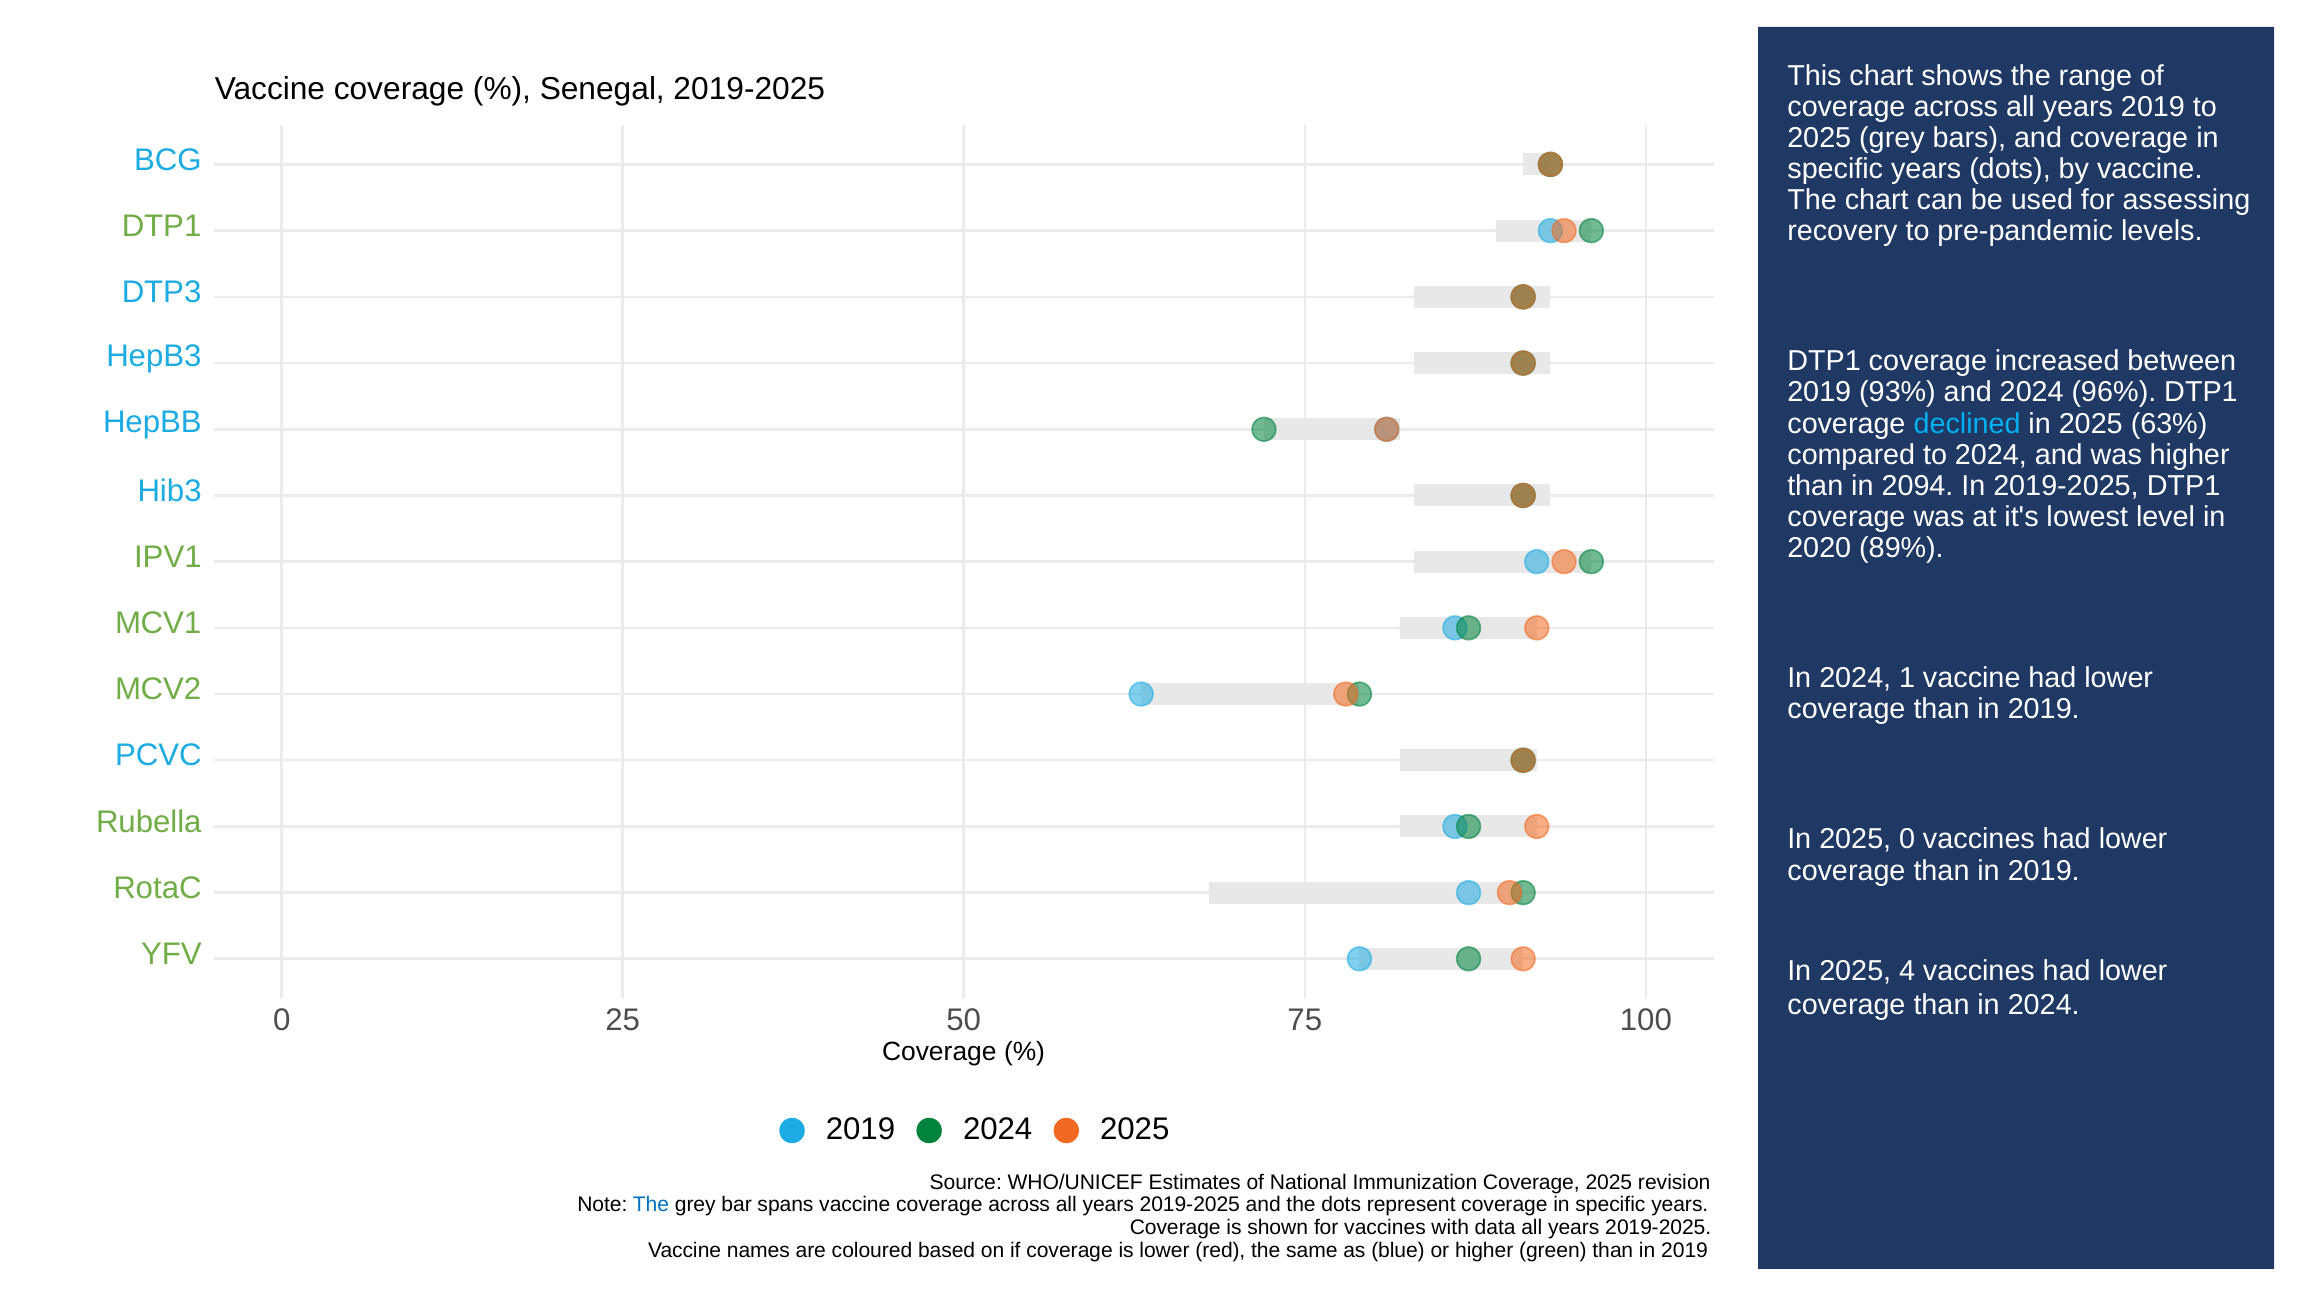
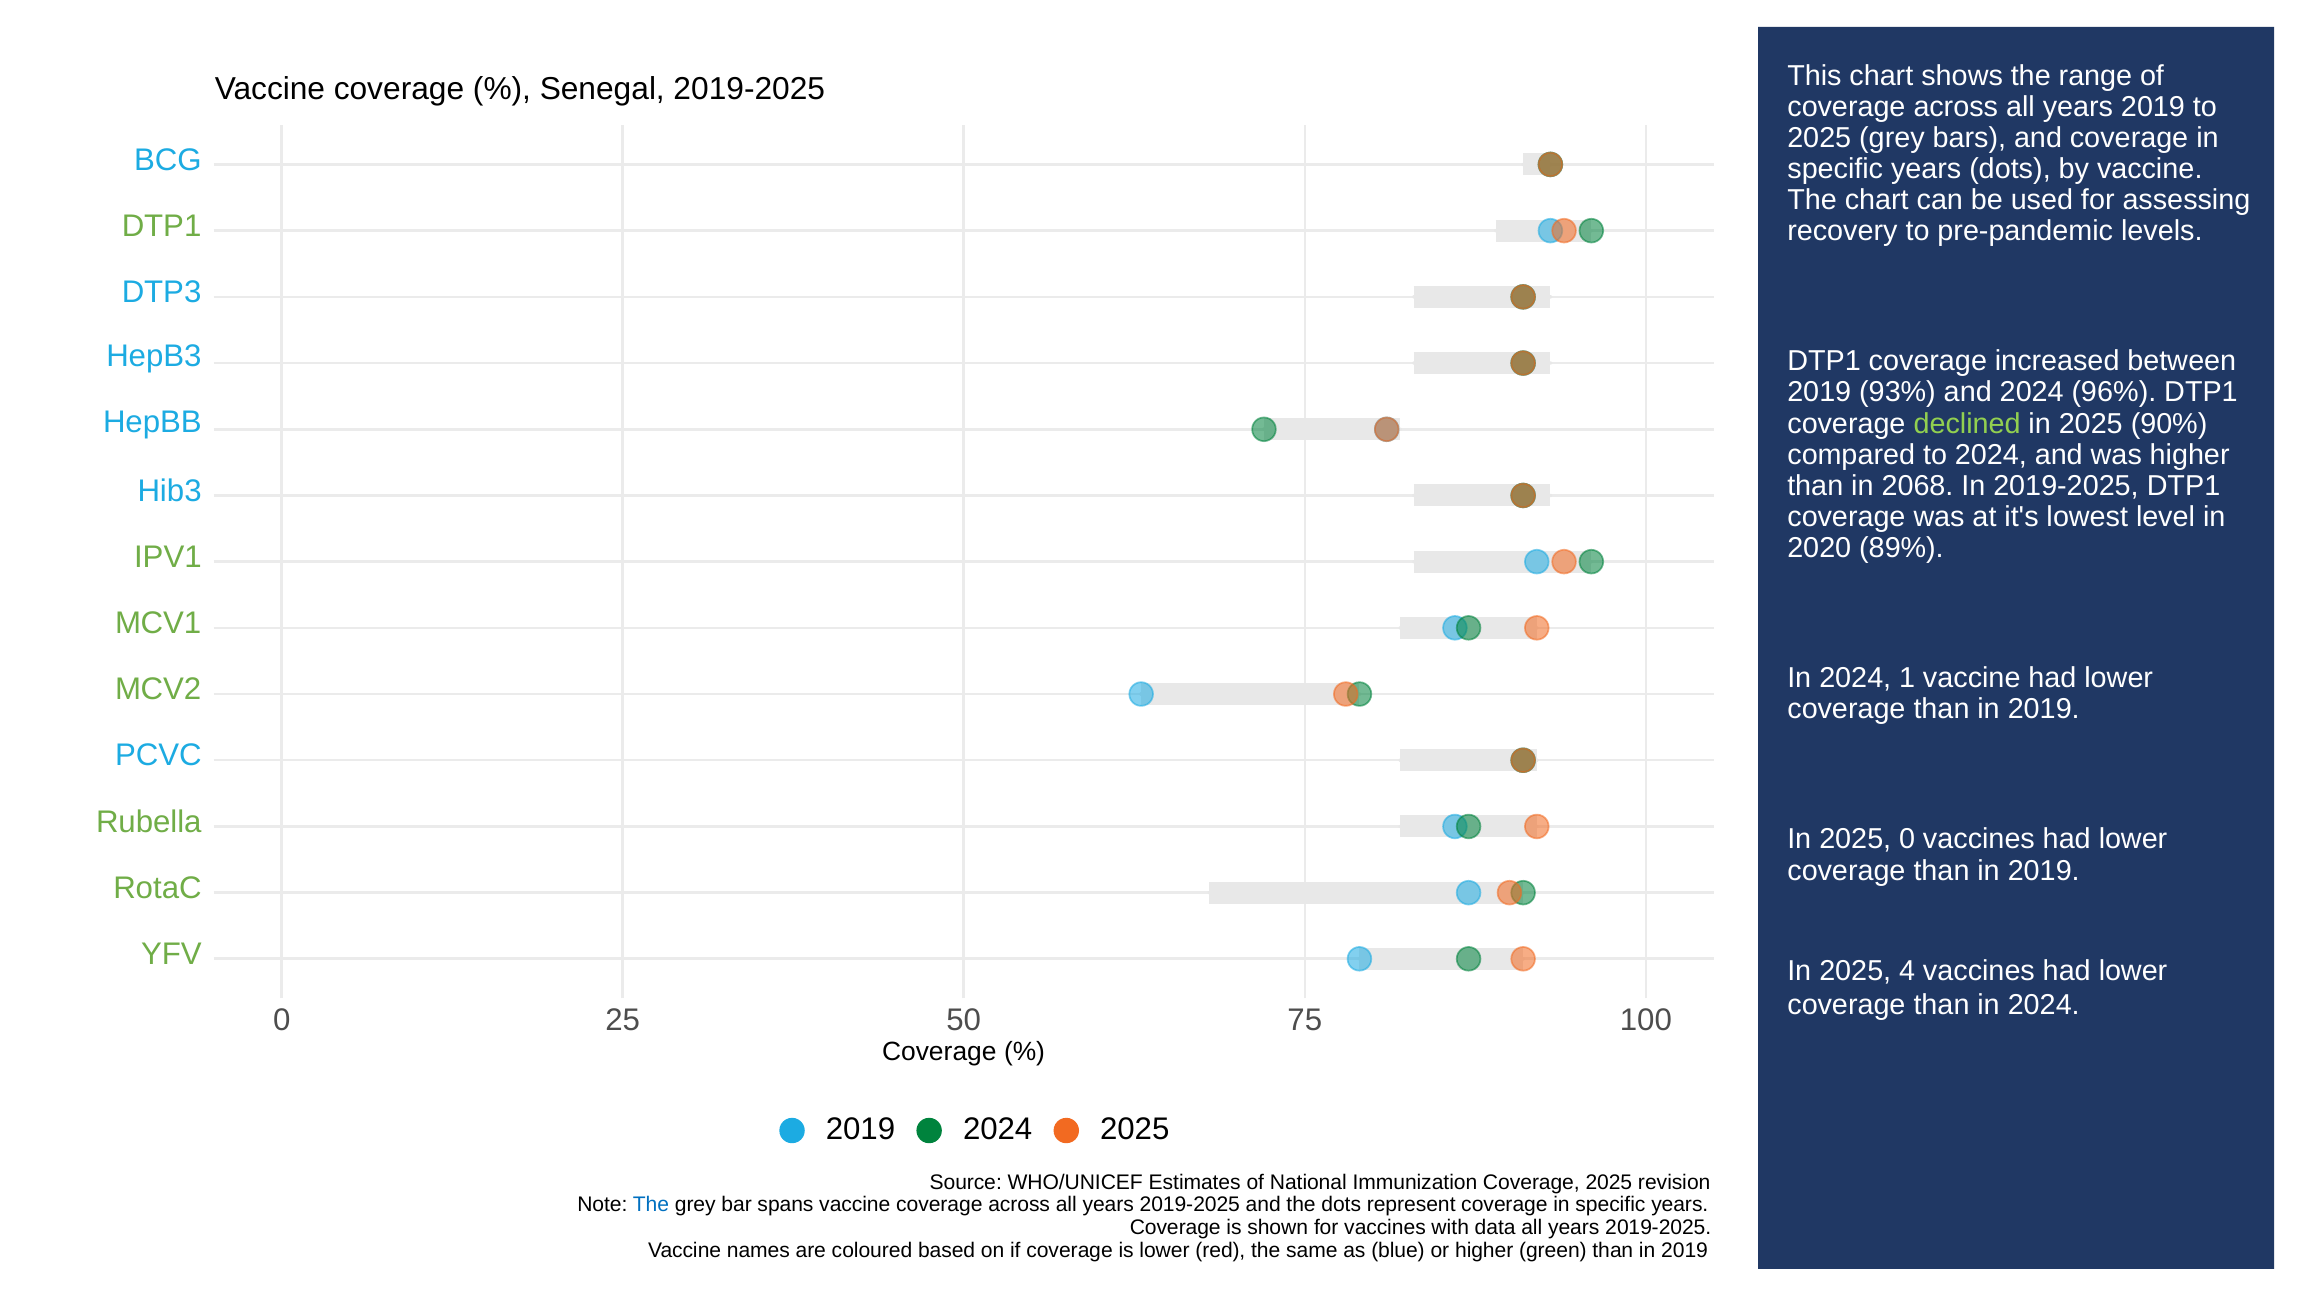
declined colour: light blue -> light green (1967, 423)
63%: 63% -> 90% (2169, 423)
2094: 2094 -> 2068 (1918, 486)
